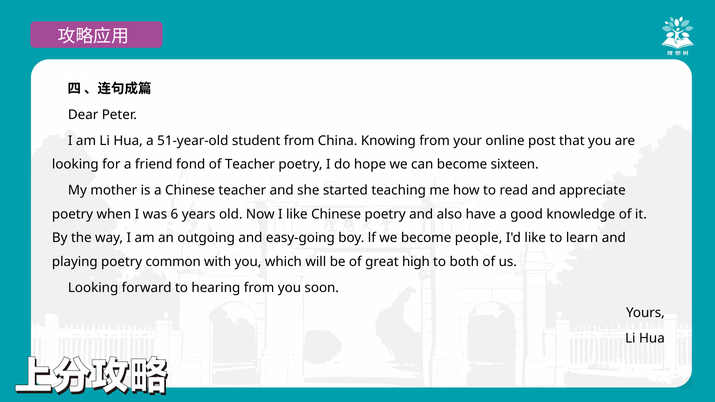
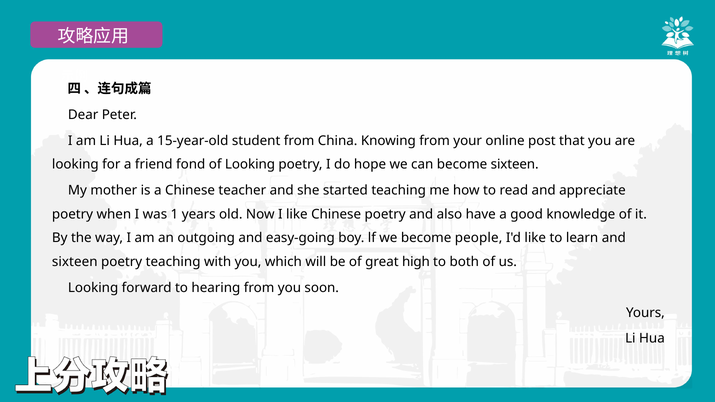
51-year-old: 51-year-old -> 15-year-old (193, 141)
of Teacher: Teacher -> Looking (250, 165)
6: 6 -> 1 (174, 214)
playing: playing -> sixteen (75, 262)
poetry common: common -> teaching (173, 262)
